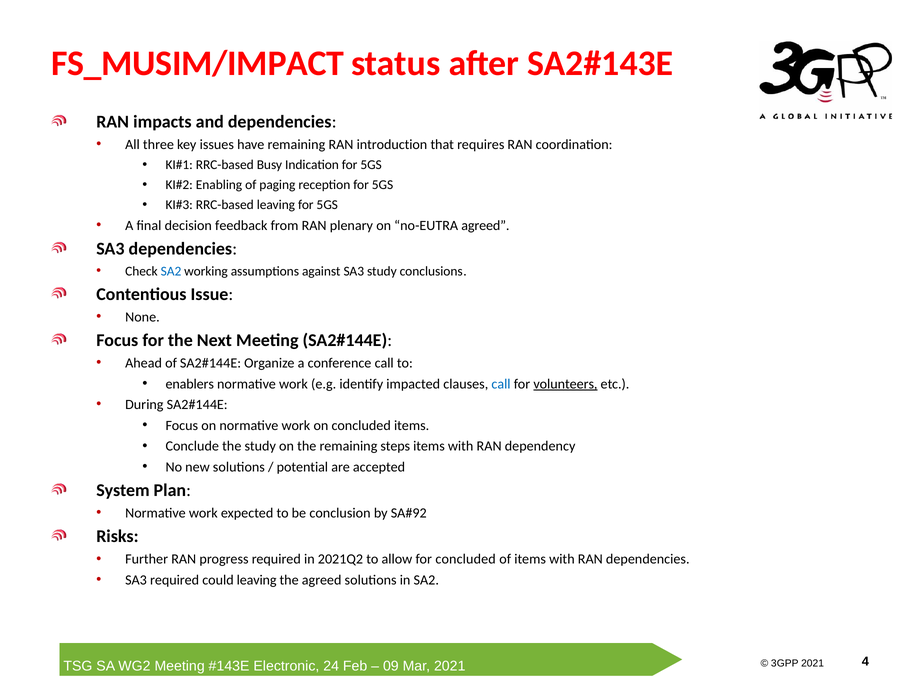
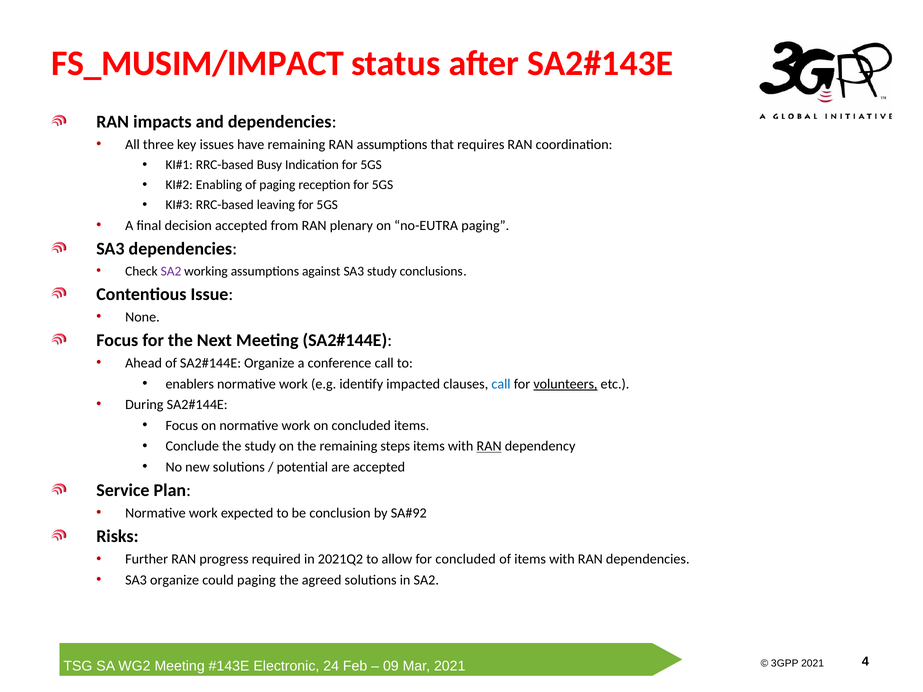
RAN introduction: introduction -> assumptions (392, 145)
decision feedback: feedback -> accepted (241, 225)
no-EUTRA agreed: agreed -> paging (485, 225)
SA2 colour: blue -> purple (171, 271)
RAN underline: none -> present (489, 446)
System: System -> Service (123, 490)
SA3 required: required -> organize (175, 580)
could leaving: leaving -> paging (256, 580)
